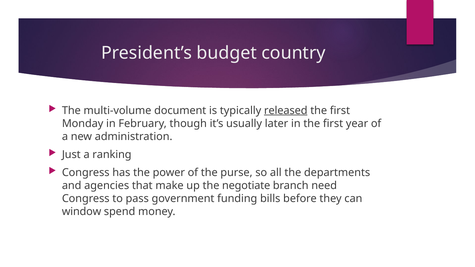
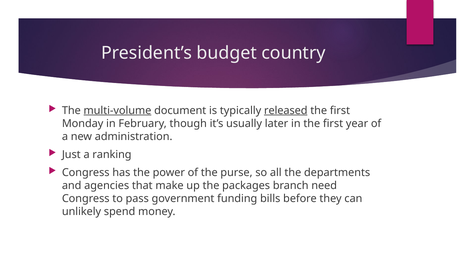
multi-volume underline: none -> present (117, 111)
negotiate: negotiate -> packages (246, 186)
window: window -> unlikely (82, 212)
